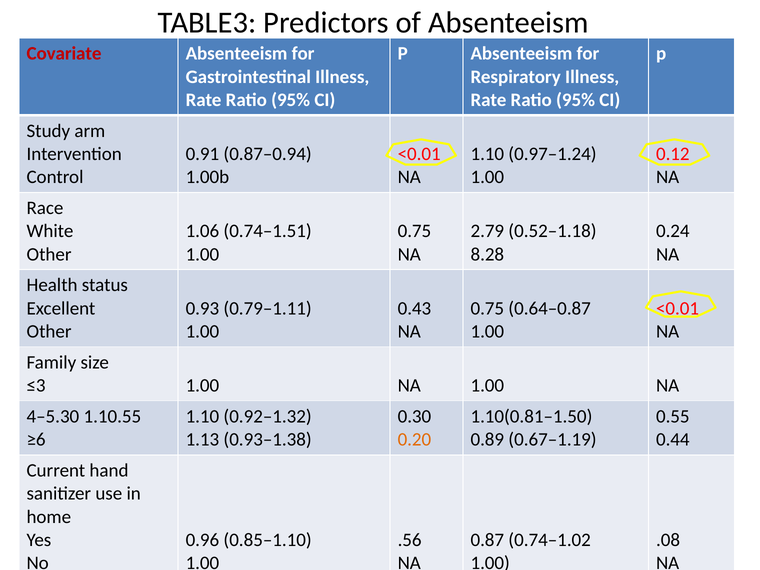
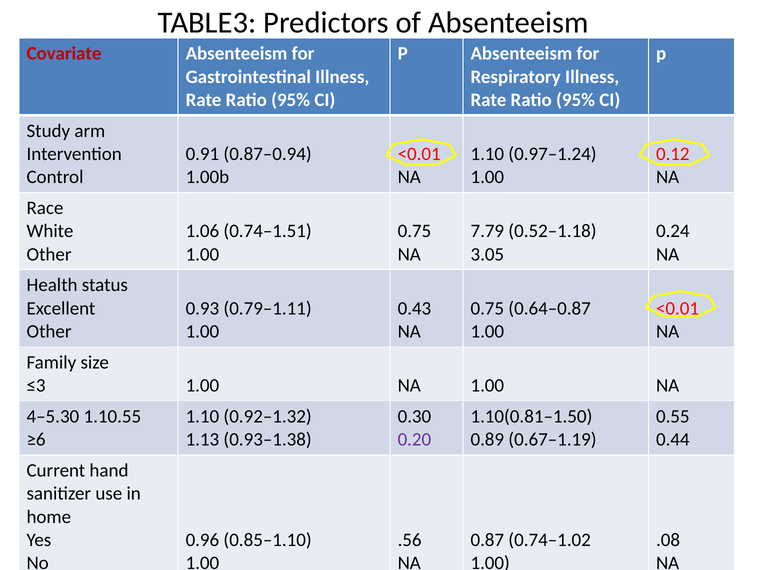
2.79: 2.79 -> 7.79 (487, 231)
8.28: 8.28 -> 3.05 (487, 254)
0.20 colour: orange -> purple (414, 440)
